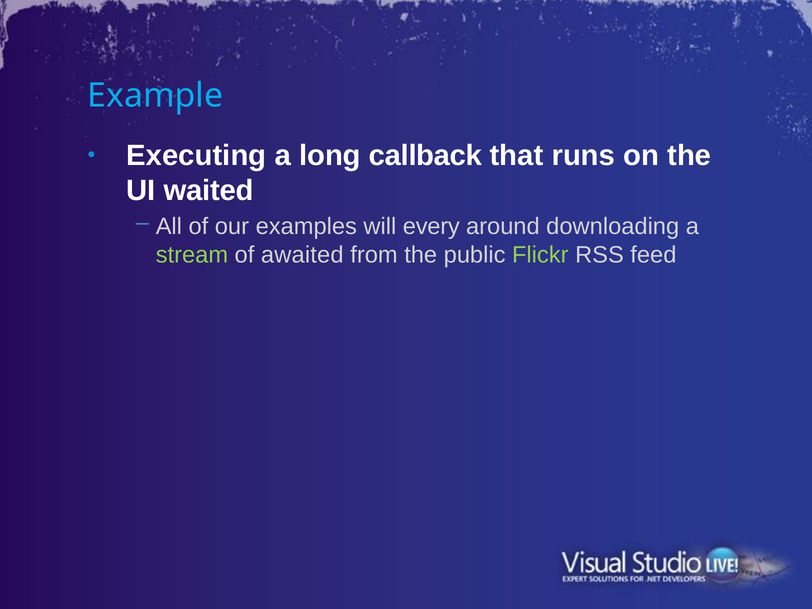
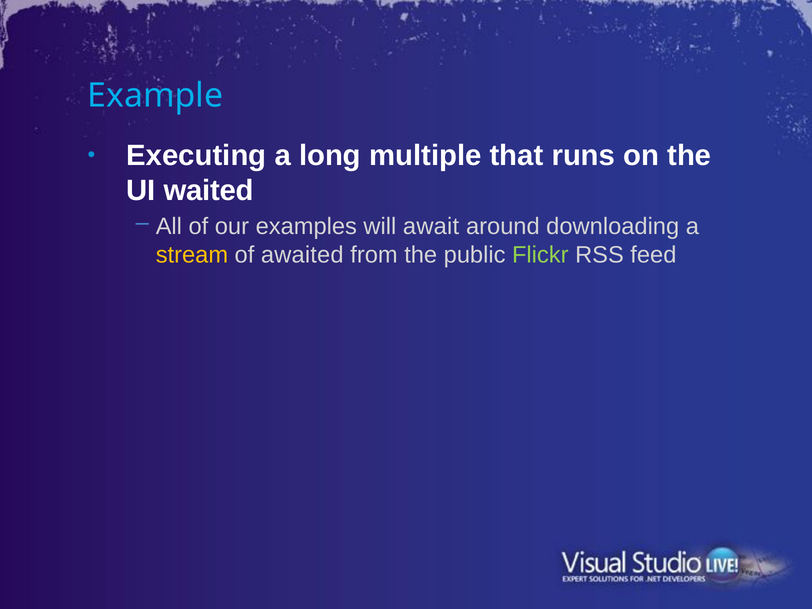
callback: callback -> multiple (425, 155)
every: every -> await (431, 226)
stream colour: light green -> yellow (192, 255)
